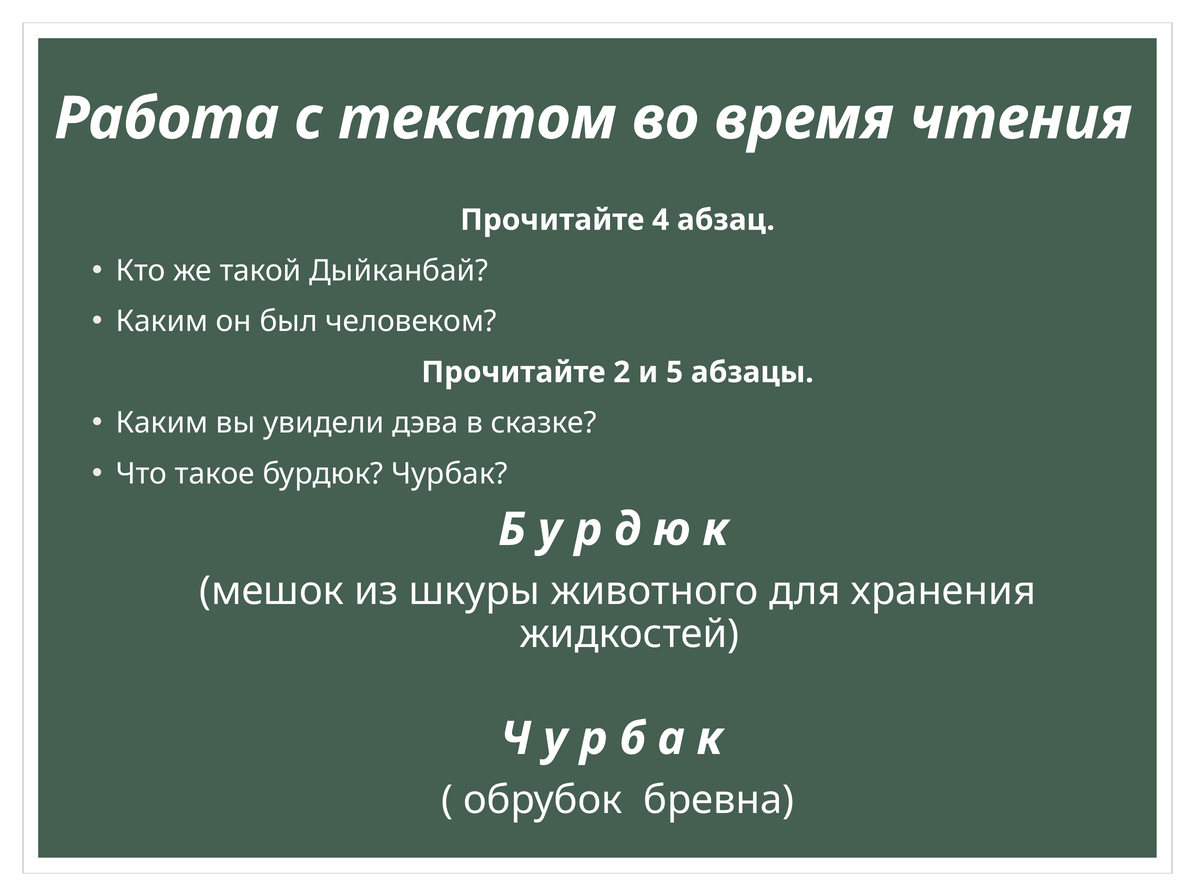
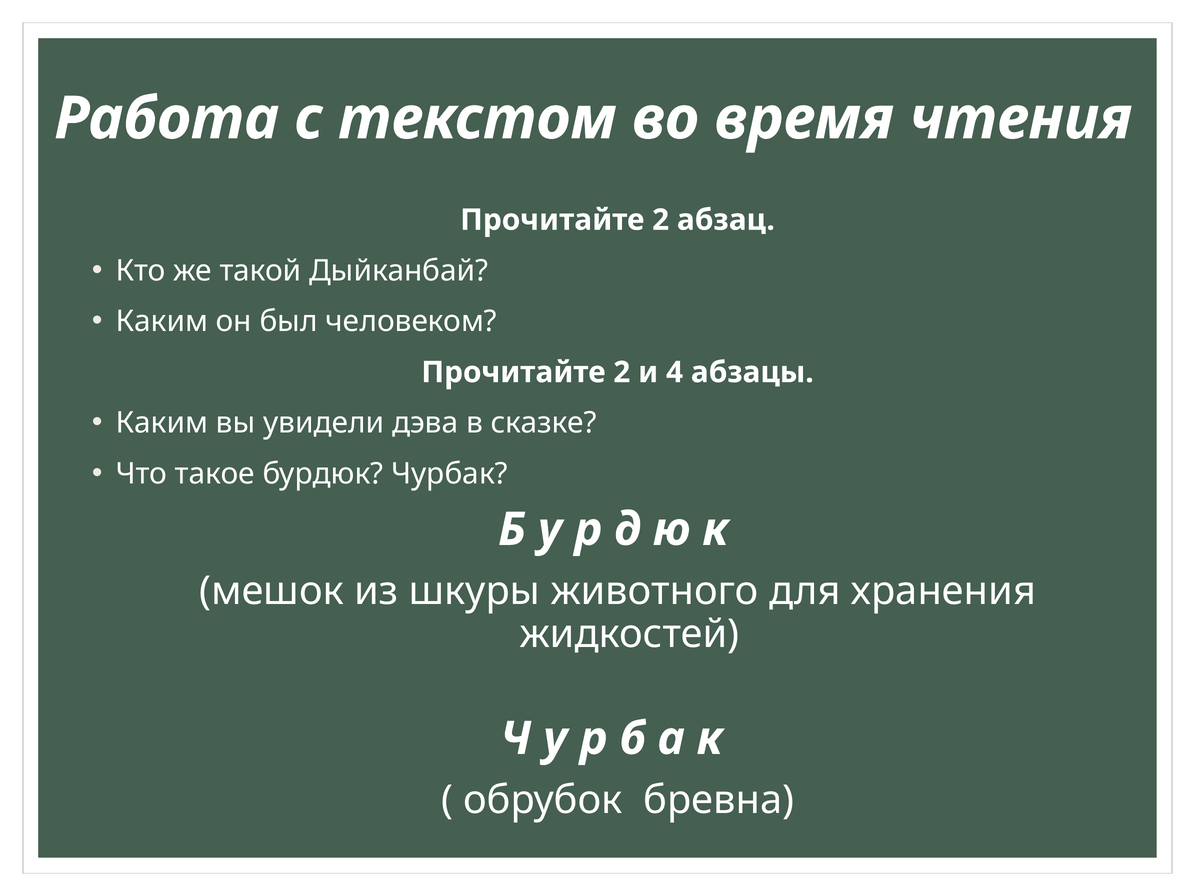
4: 4 -> 2 (661, 220)
5: 5 -> 4 (675, 372)
